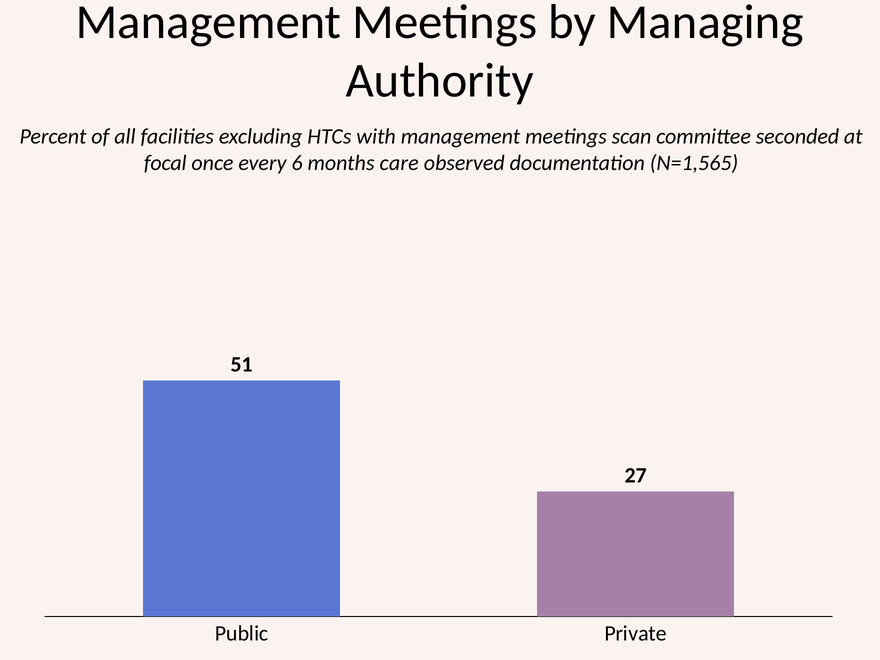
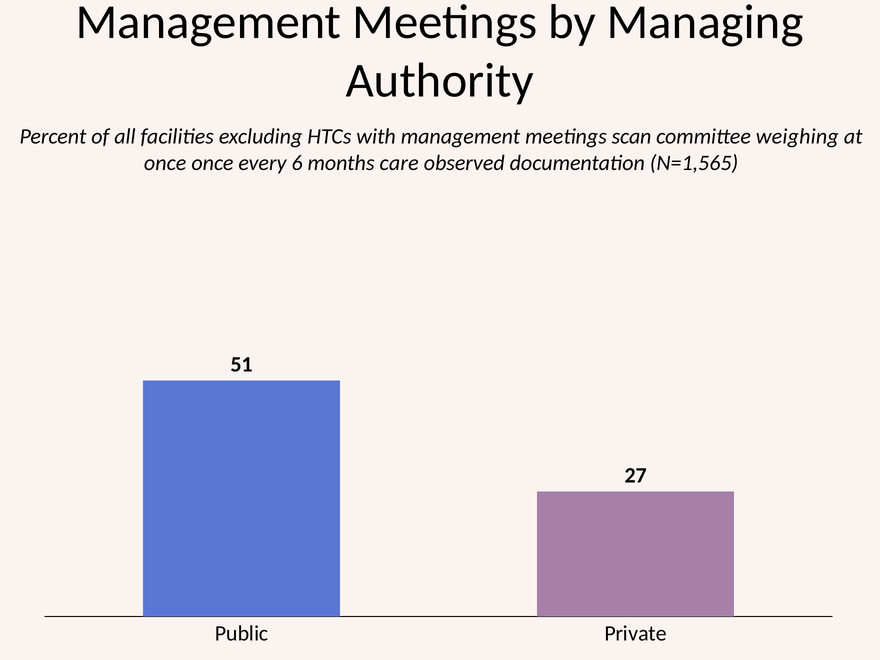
seconded: seconded -> weighing (797, 136)
focal: focal -> once (165, 163)
